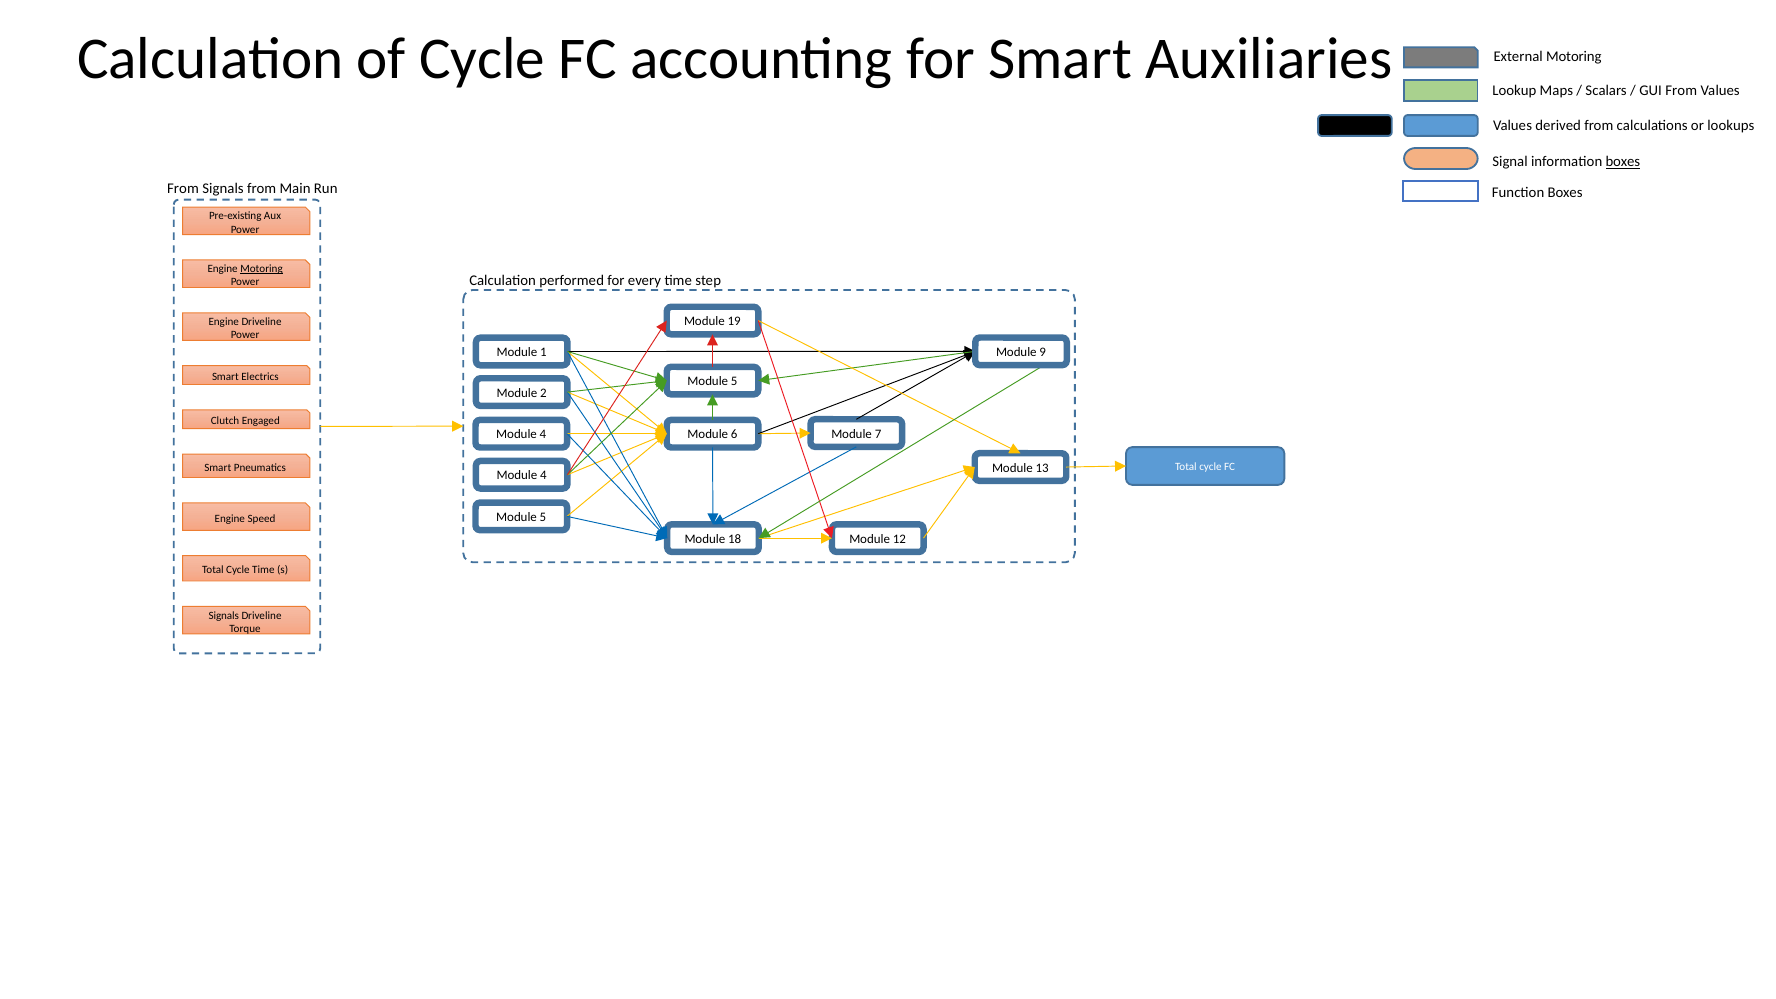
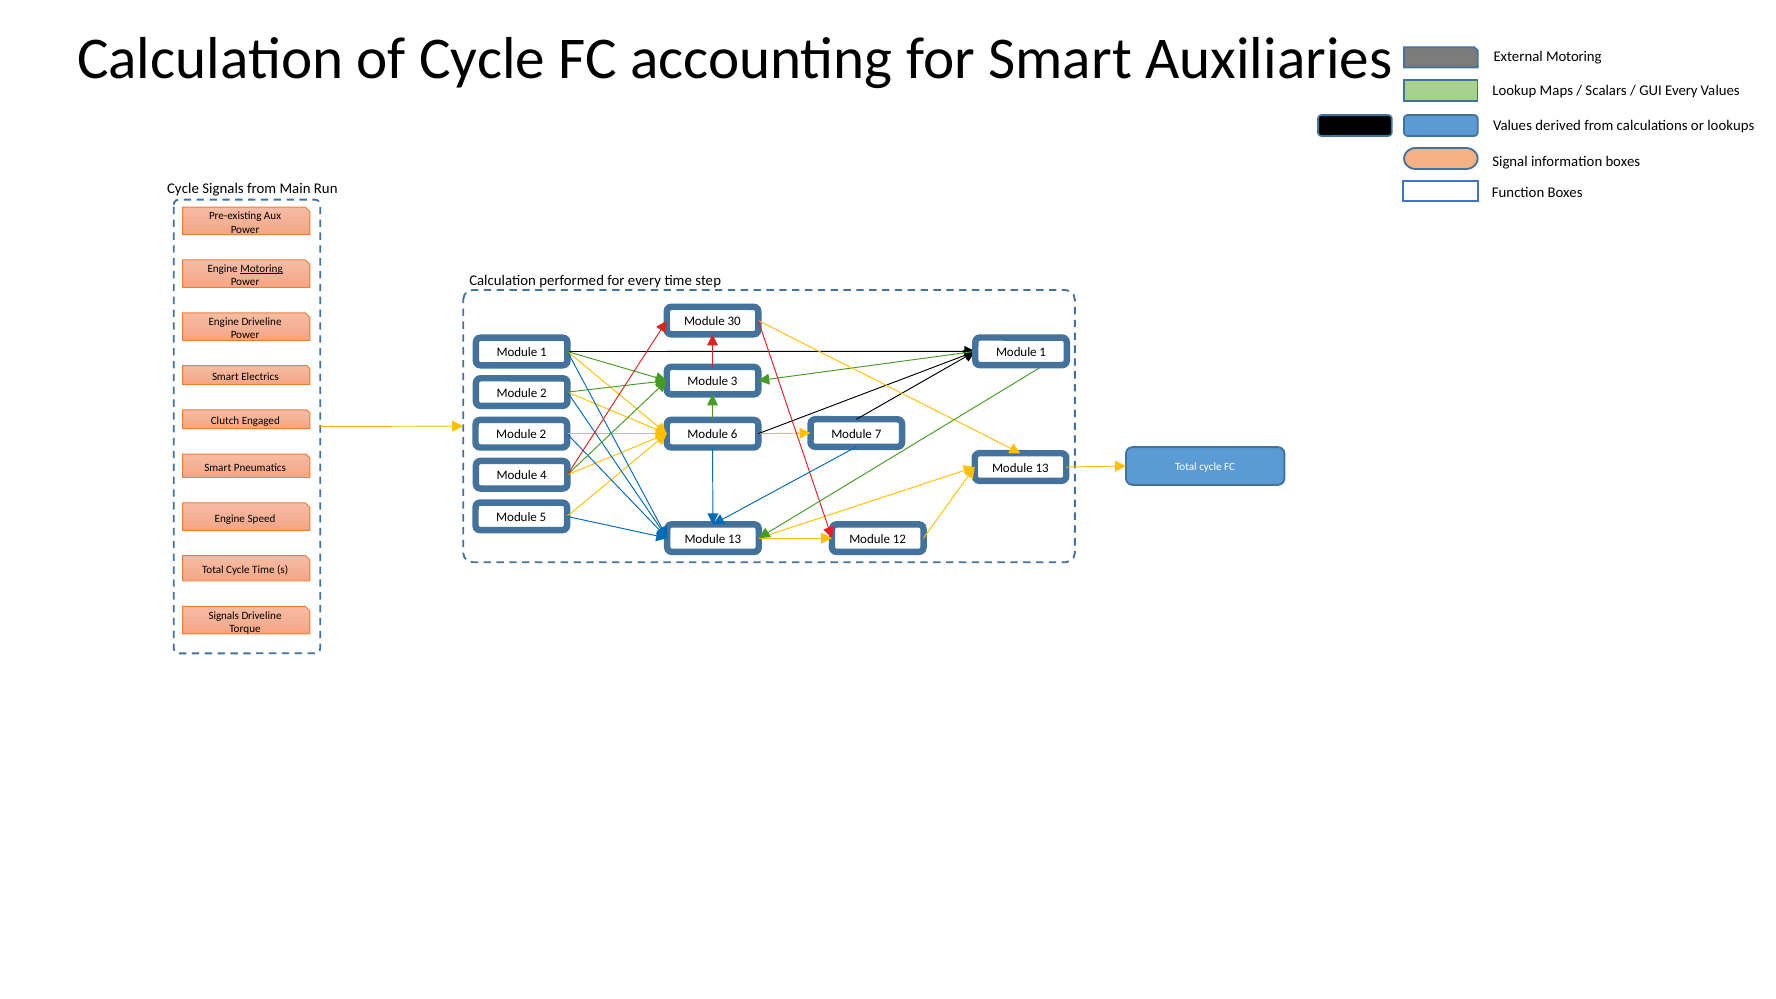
GUI From: From -> Every (1681, 91)
boxes underline: present -> none (1623, 162)
From: From -> Cycle (183, 188)
19: 19 -> 30 (734, 321)
9: 9 -> 1 (1043, 352)
5: 5 -> 3 (734, 381)
4: 4 -> 2 (543, 435)
18: 18 -> 13 (735, 539)
